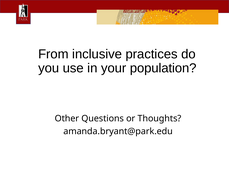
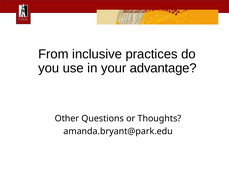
population: population -> advantage (163, 68)
